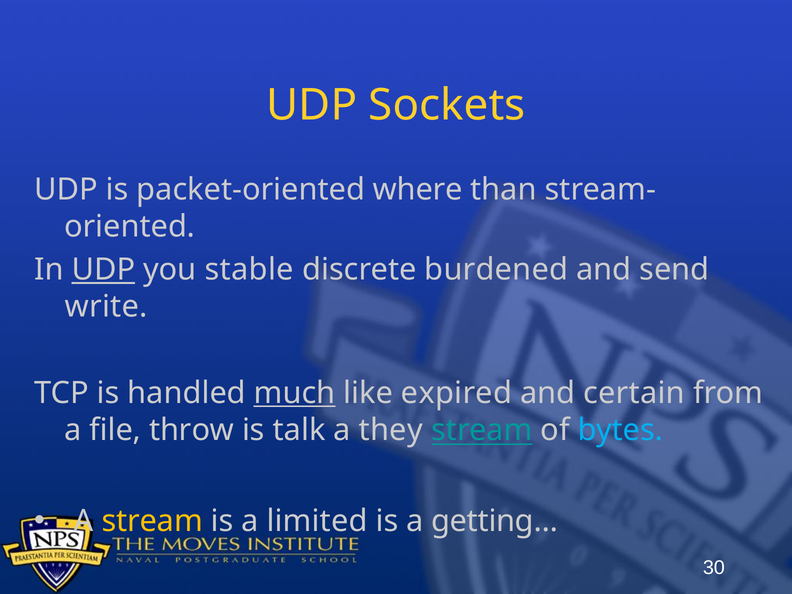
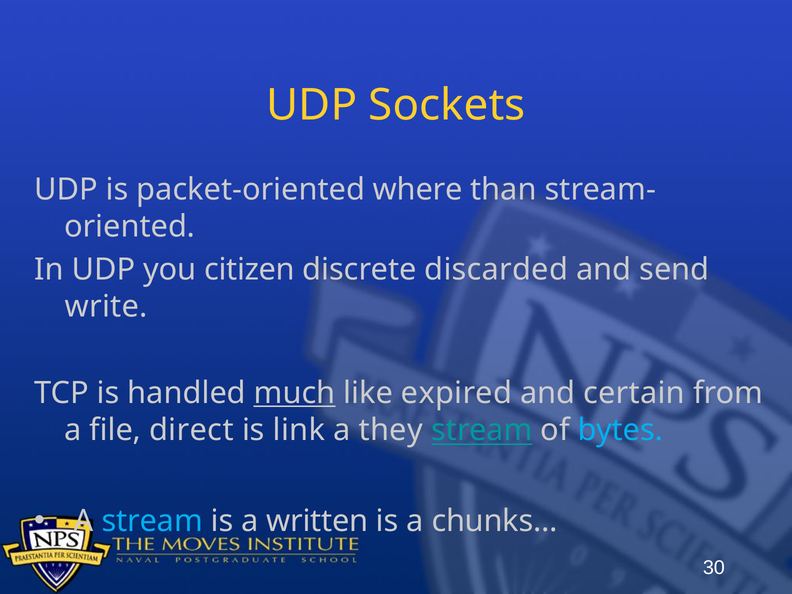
UDP underline: present -> none (103, 270)
stable: stable -> citizen (250, 270)
burdened: burdened -> discarded (496, 270)
throw: throw -> direct (191, 430)
talk: talk -> link (299, 430)
stream colour: yellow -> light blue (152, 521)
limited: limited -> written (317, 521)
getting…: getting… -> chunks… (495, 521)
